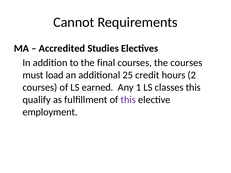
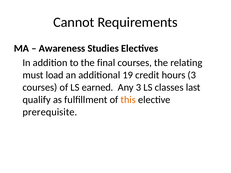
Accredited: Accredited -> Awareness (62, 48)
the courses: courses -> relating (186, 63)
25: 25 -> 19 (128, 75)
hours 2: 2 -> 3 (192, 75)
Any 1: 1 -> 3 (139, 87)
classes this: this -> last (193, 87)
this colour: purple -> orange (128, 100)
employment: employment -> prerequisite (50, 112)
